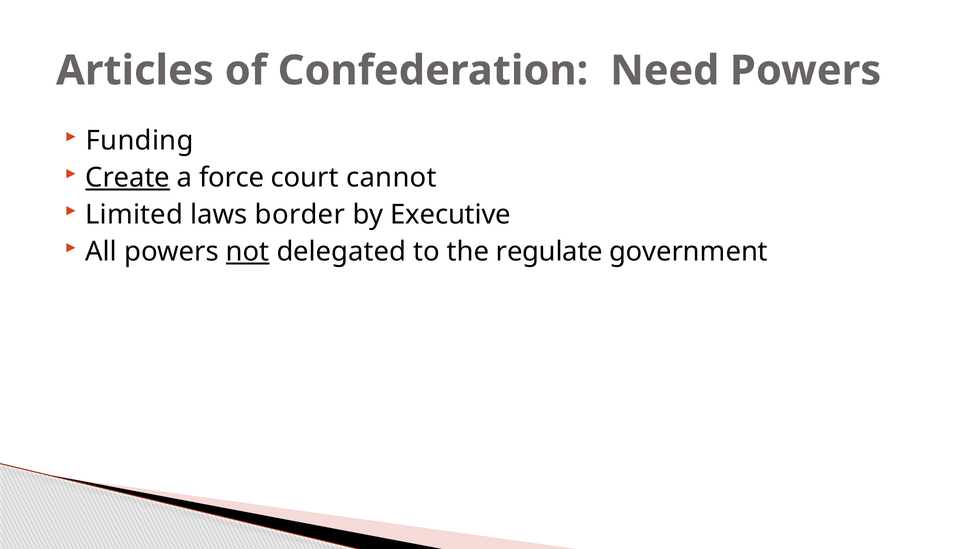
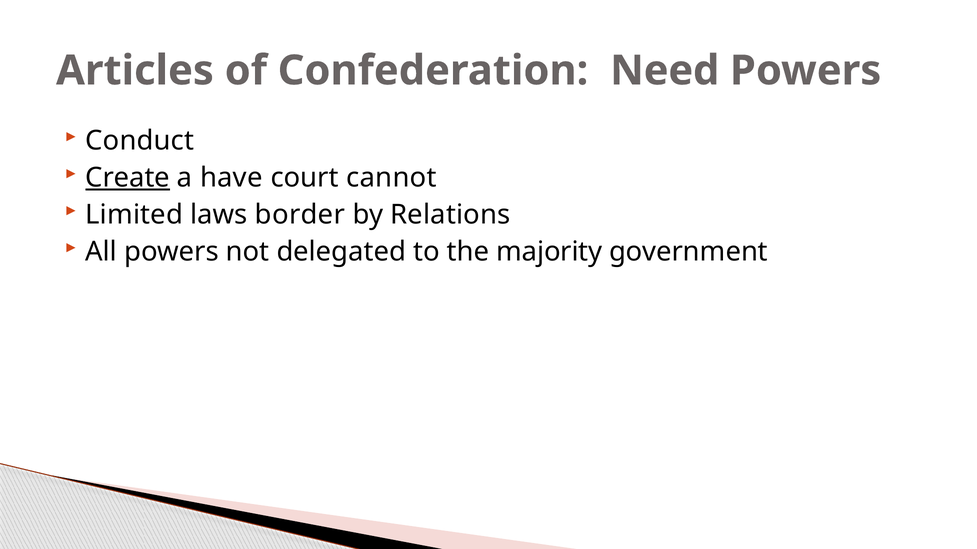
Funding: Funding -> Conduct (140, 141)
force: force -> have (231, 178)
Executive: Executive -> Relations (450, 215)
not underline: present -> none (248, 252)
regulate: regulate -> majority (549, 252)
